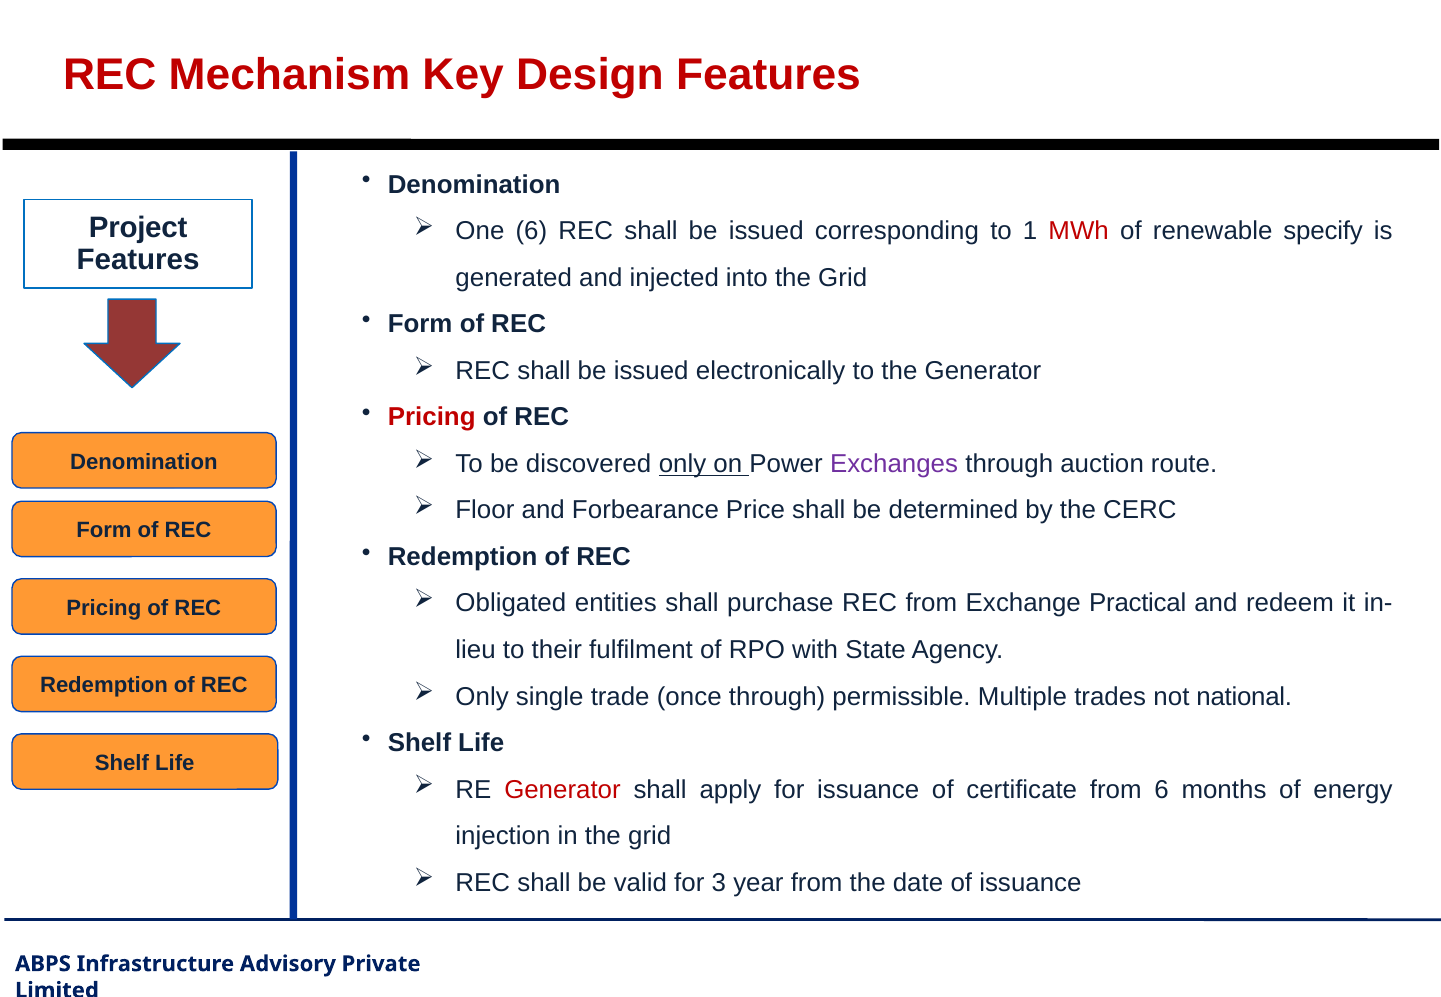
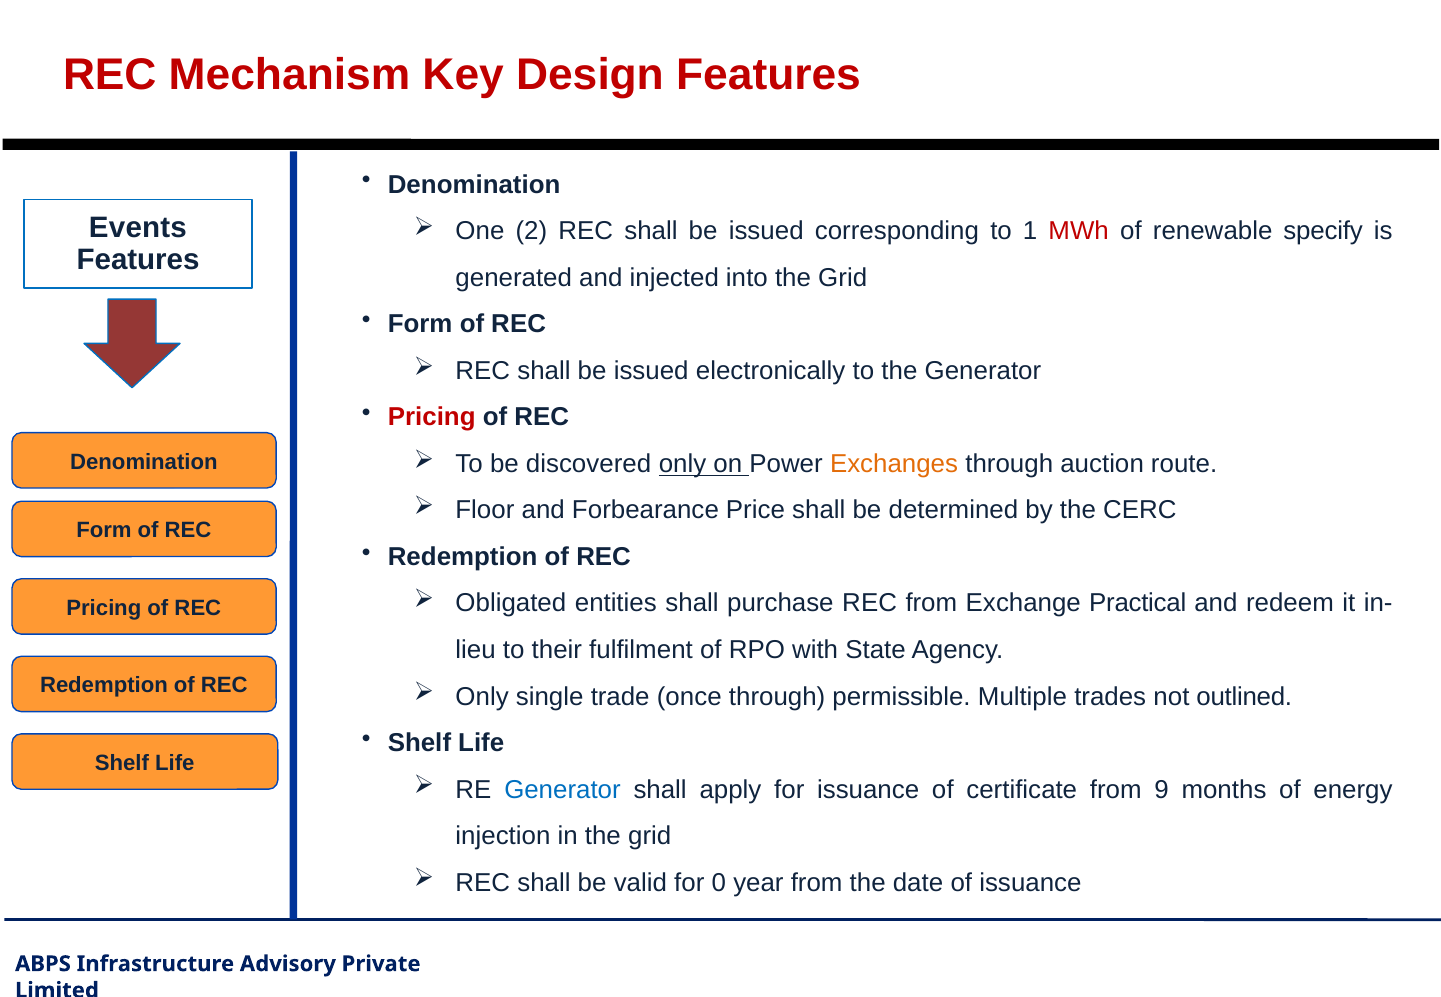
Project: Project -> Events (138, 228)
One 6: 6 -> 2 (531, 231)
Exchanges colour: purple -> orange (894, 464)
national: national -> outlined (1244, 697)
Generator colour: red -> blue (562, 790)
from 6: 6 -> 9 (1162, 790)
3: 3 -> 0 (719, 883)
